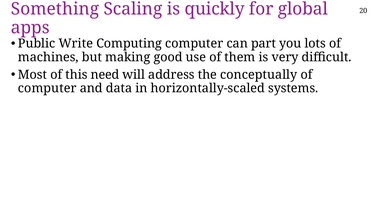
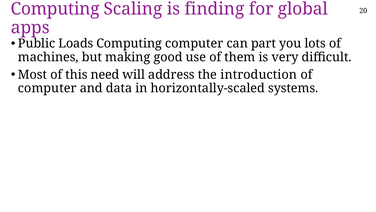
Something: Something -> Computing (55, 9)
quickly: quickly -> finding (214, 9)
Write: Write -> Loads (76, 43)
conceptually: conceptually -> introduction (259, 74)
